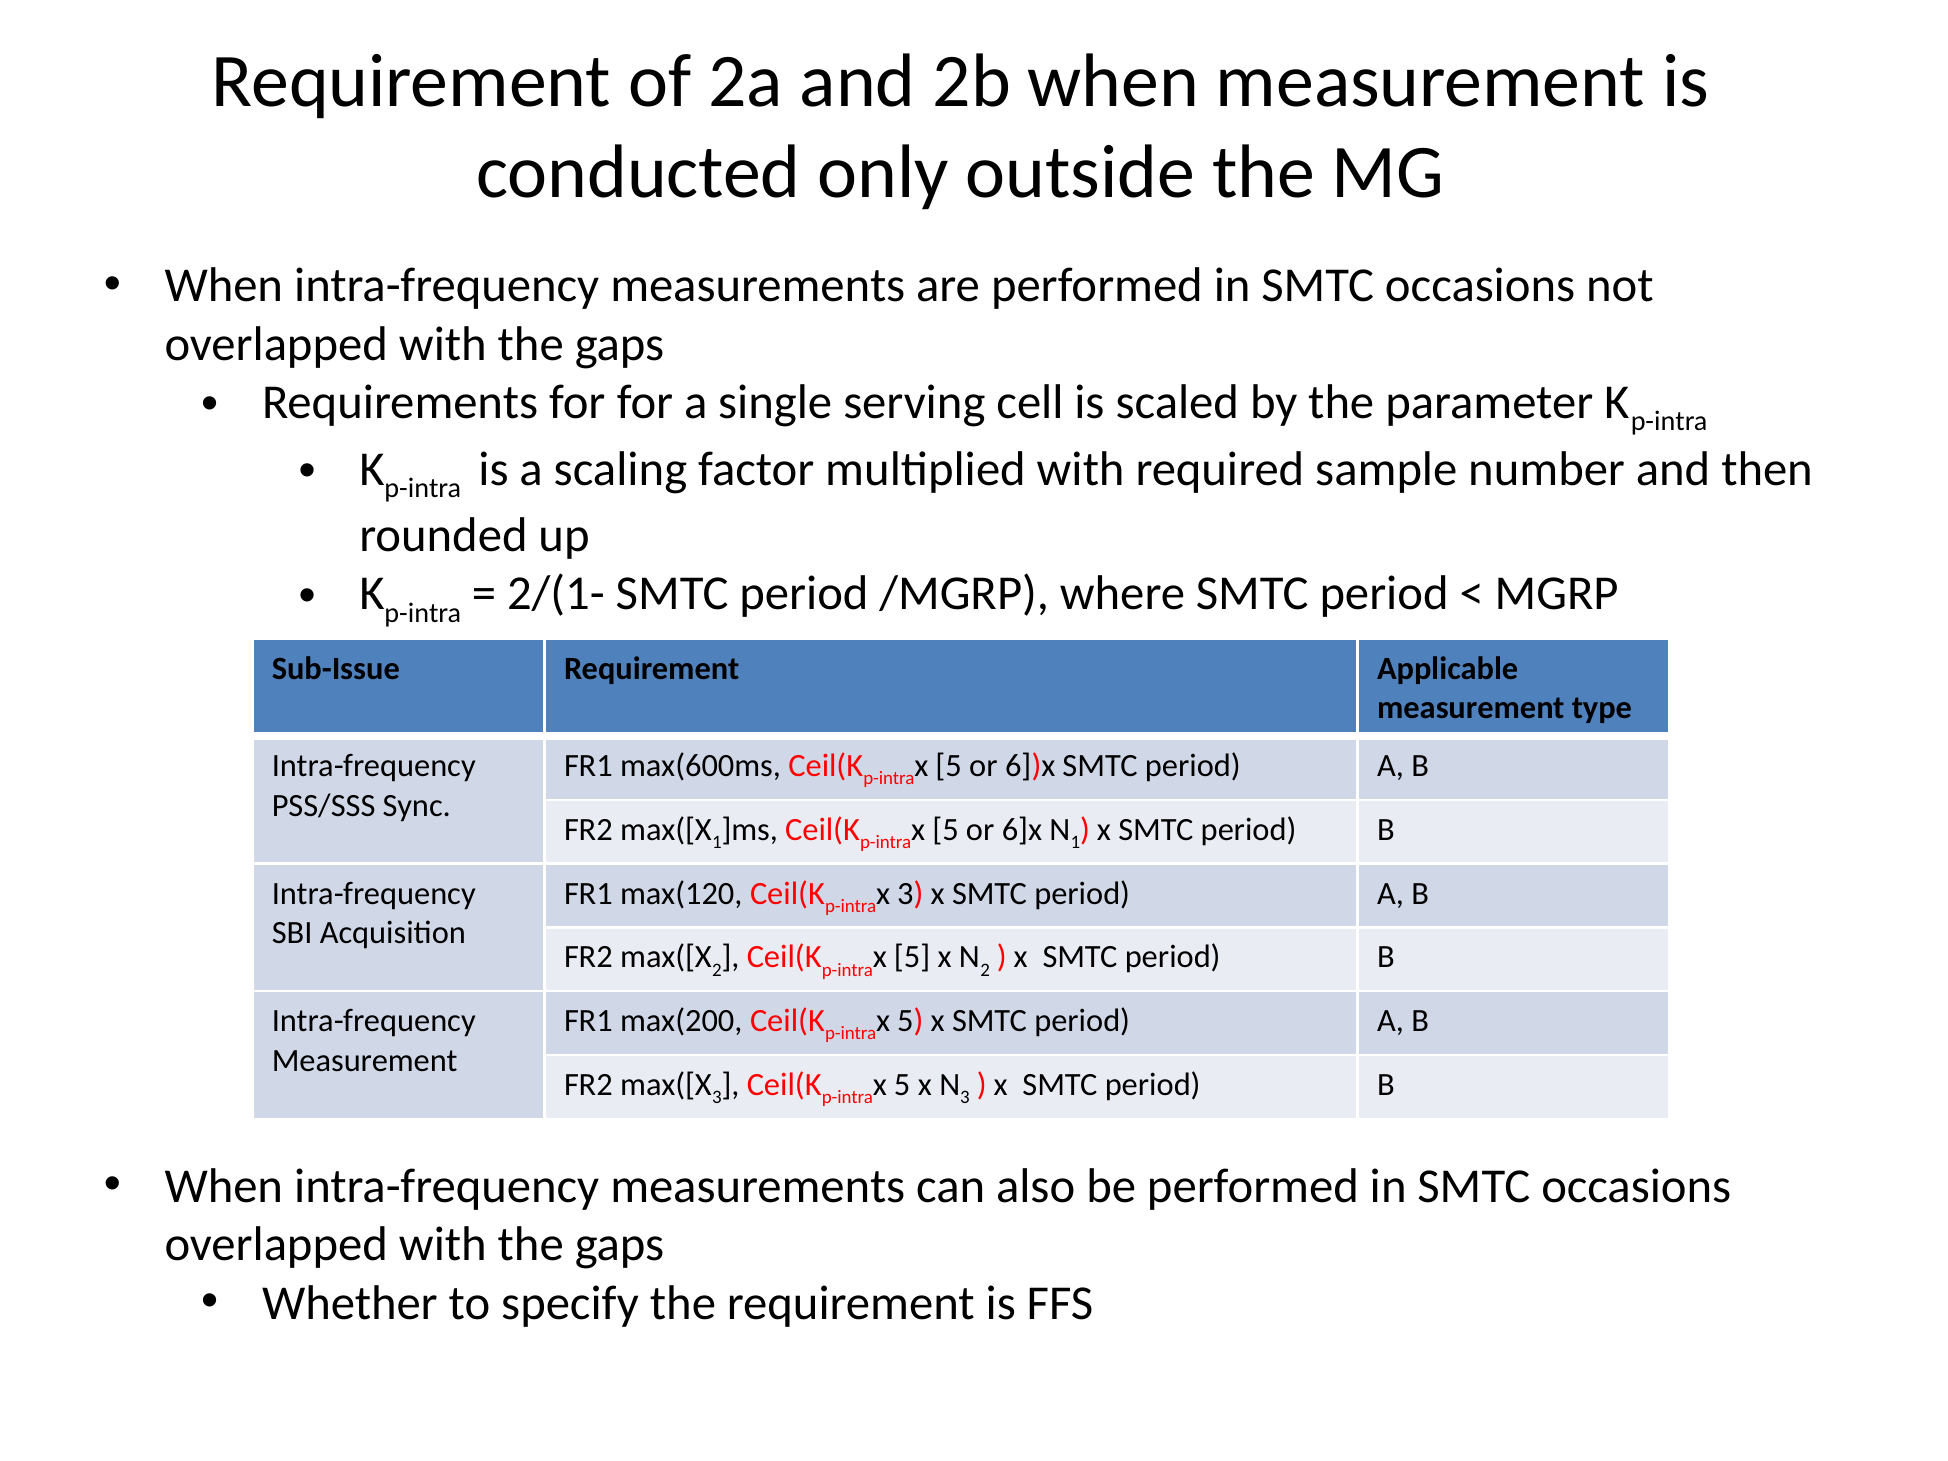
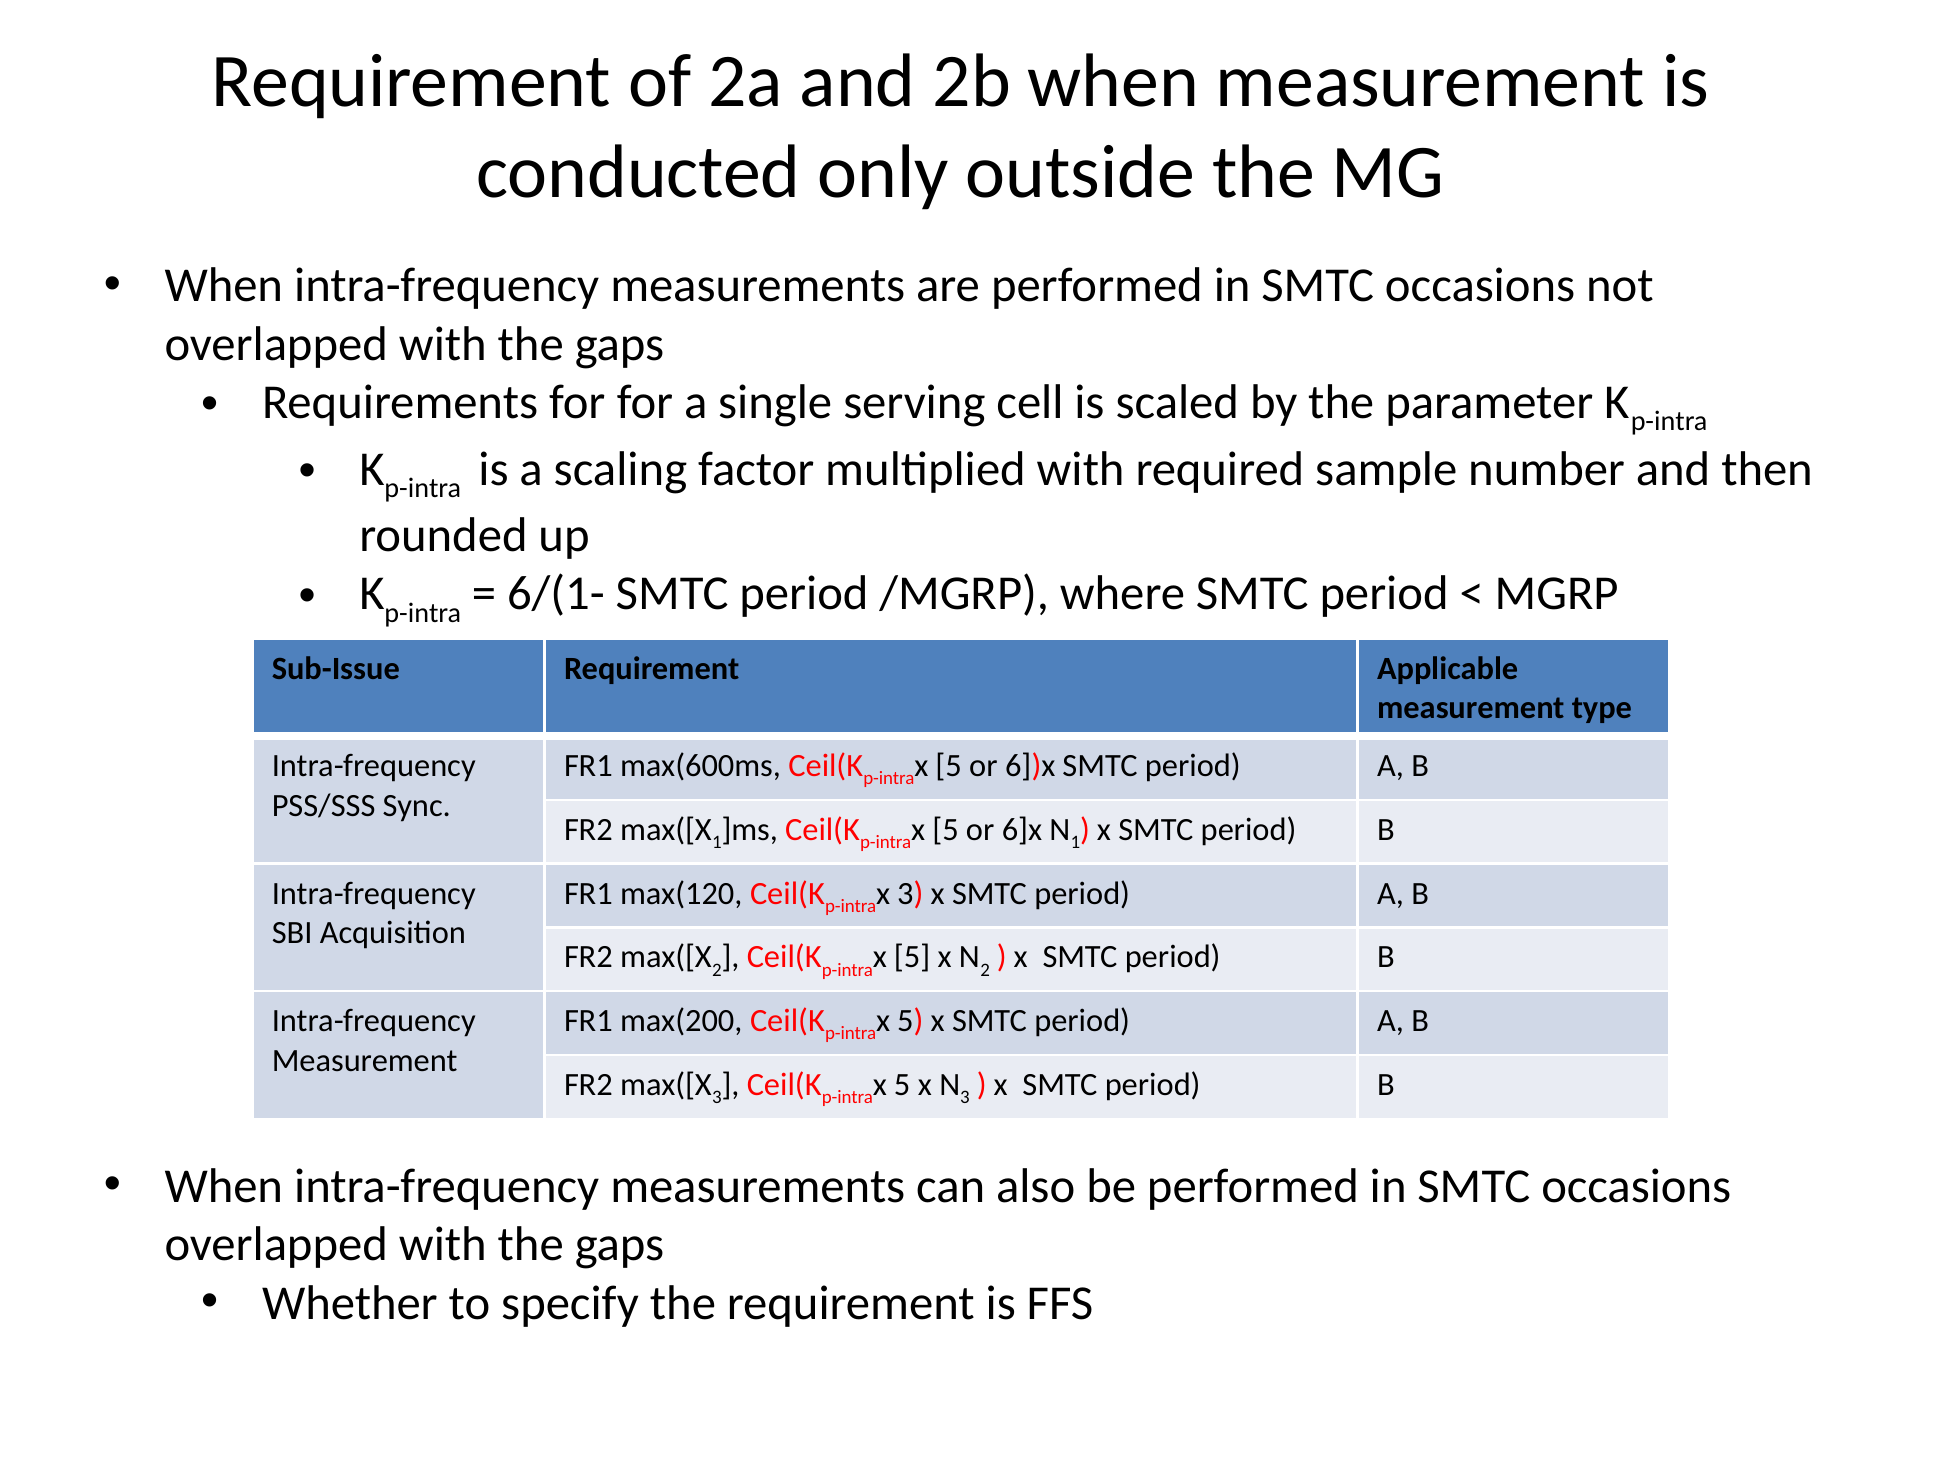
2/(1-: 2/(1- -> 6/(1- (556, 594)
